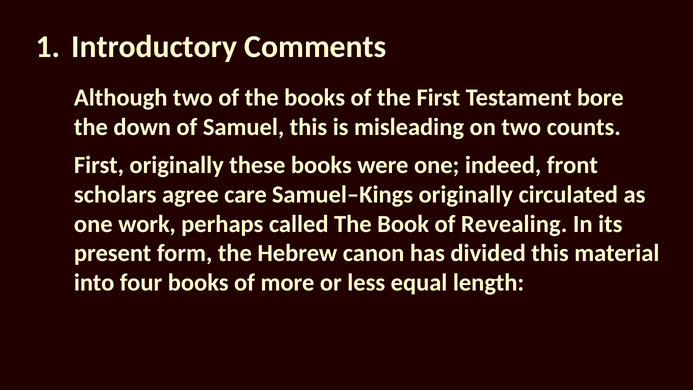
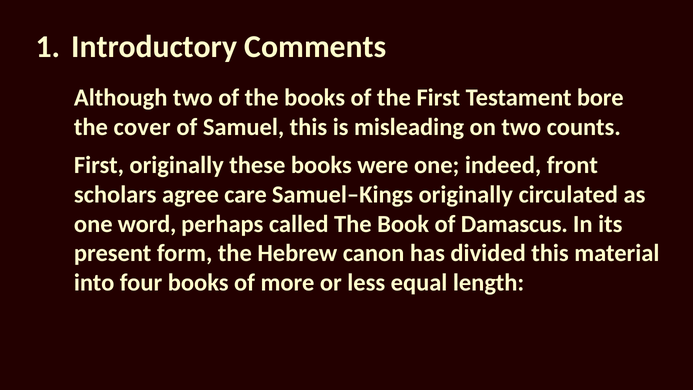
down: down -> cover (142, 127)
work: work -> word (147, 224)
Revealing: Revealing -> Damascus (514, 224)
